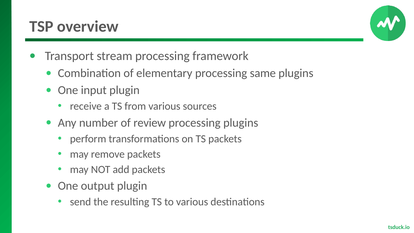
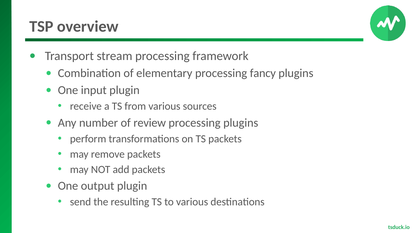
same: same -> fancy (263, 73)
